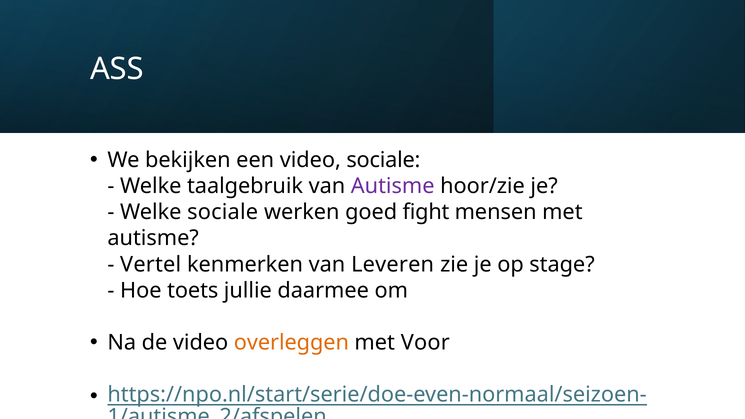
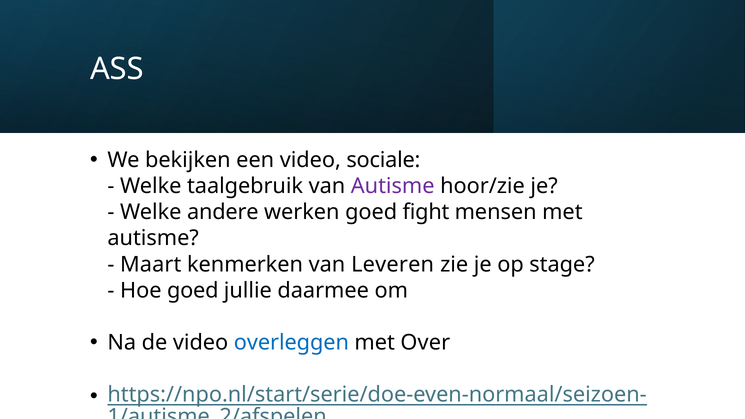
Welke sociale: sociale -> andere (223, 212)
Vertel: Vertel -> Maart (151, 264)
Hoe toets: toets -> goed (193, 291)
overleggen colour: orange -> blue (291, 343)
Voor: Voor -> Over (425, 343)
